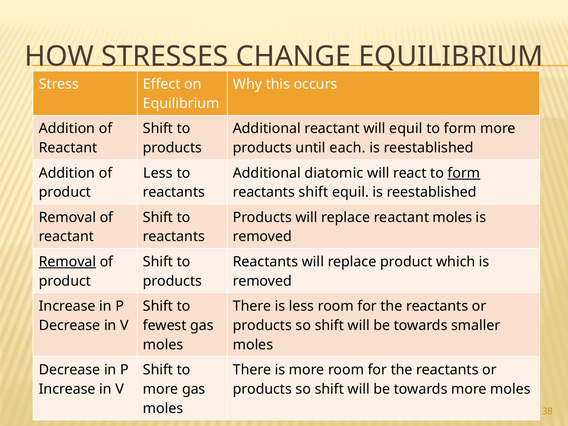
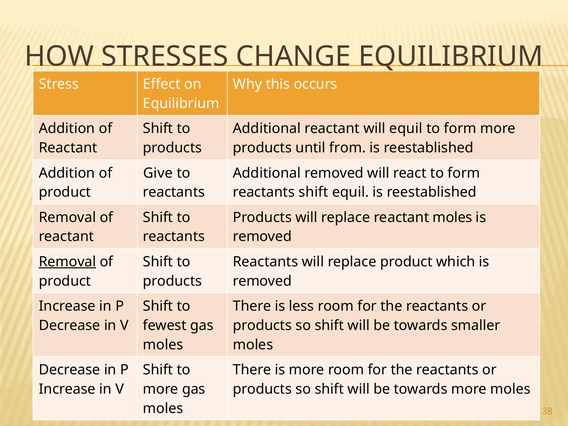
each: each -> from (348, 148)
Less: Less -> Give (158, 173)
Additional diatomic: diatomic -> removed (334, 173)
form underline: present -> none (464, 173)
